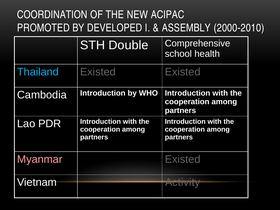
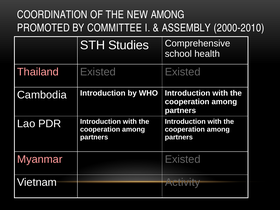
NEW ACIPAC: ACIPAC -> AMONG (168, 15)
DEVELOPED: DEVELOPED -> COMMITTEE (115, 28)
Double: Double -> Studies (129, 45)
Thailand colour: light blue -> pink (38, 72)
